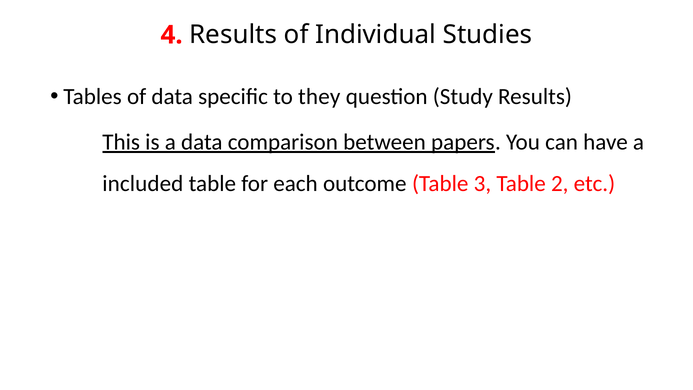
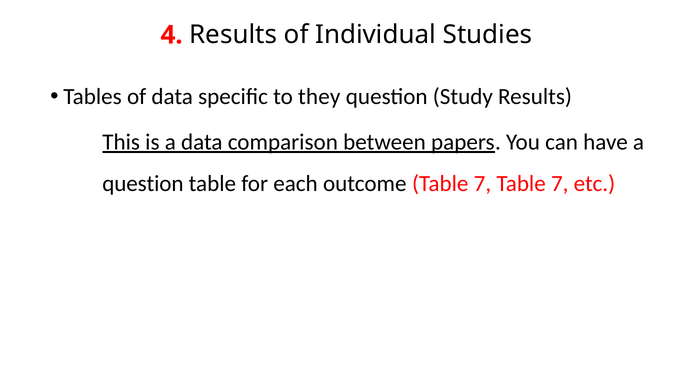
included: included -> question (143, 184)
outcome Table 3: 3 -> 7 (482, 184)
2: 2 -> 7 (560, 184)
